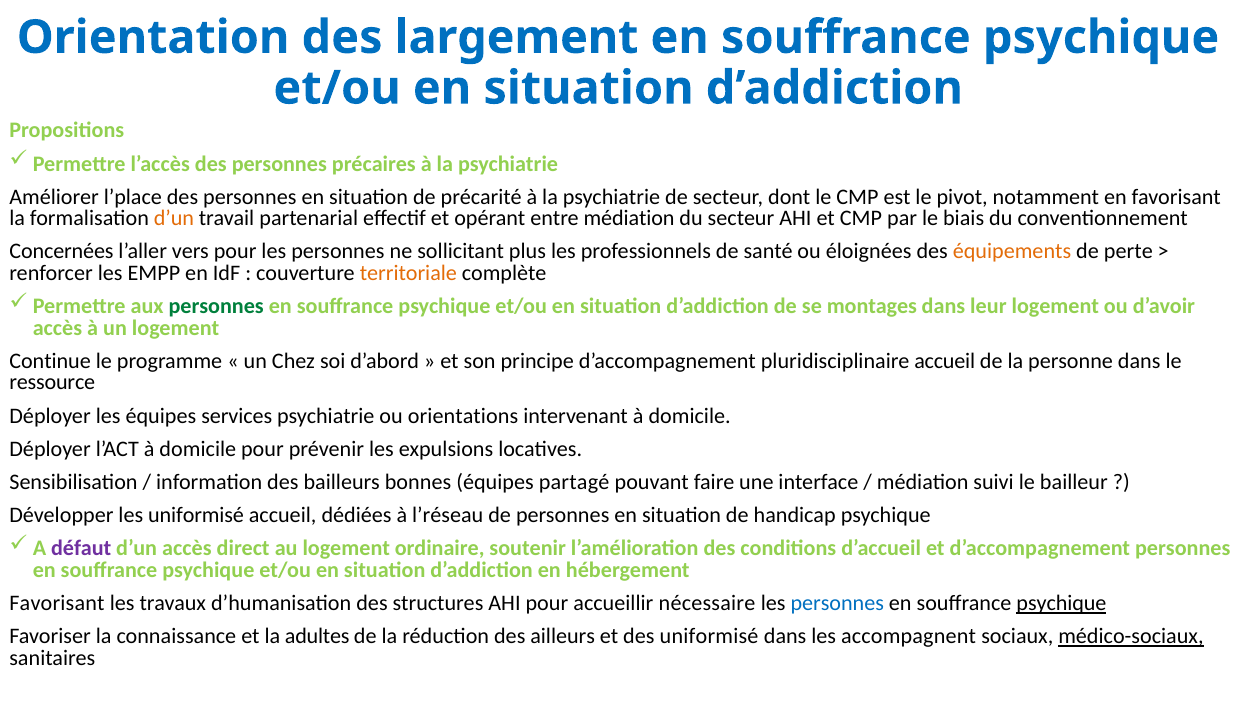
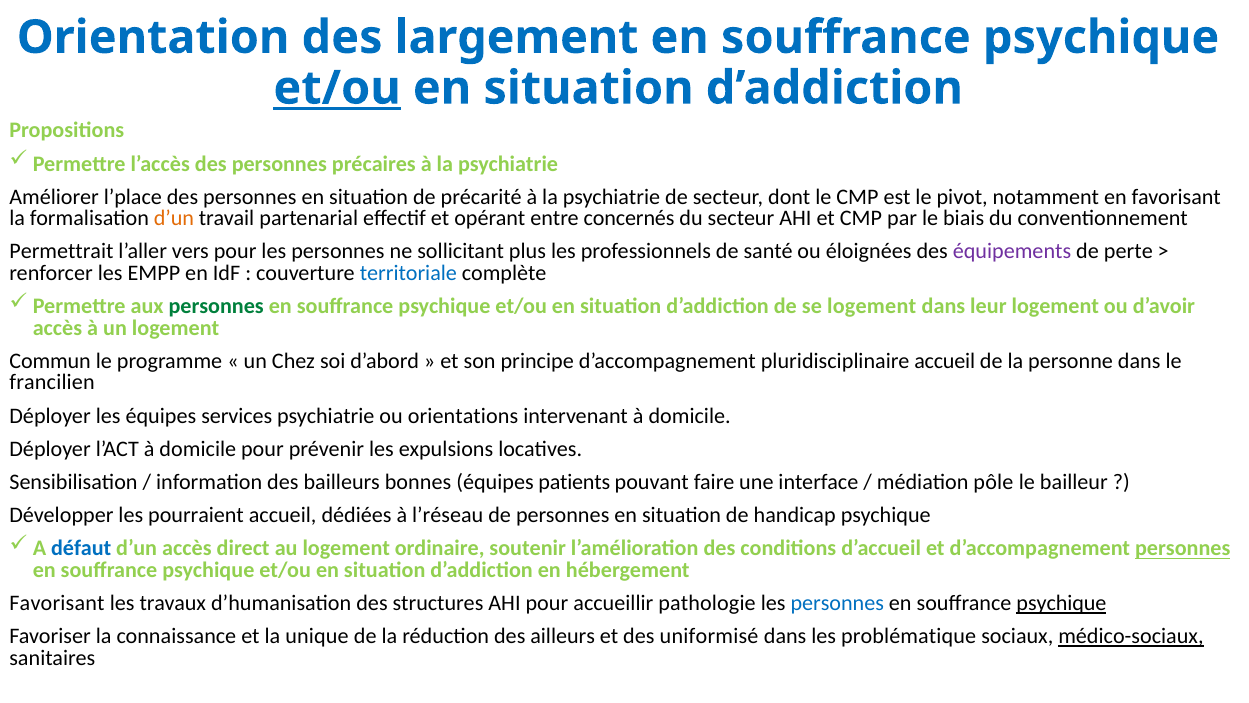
et/ou underline: none -> present (337, 88)
entre médiation: médiation -> concernés (629, 218)
Concernées: Concernées -> Permettrait (61, 251)
équipements colour: orange -> purple (1012, 251)
territoriale colour: orange -> blue (408, 273)
se montages: montages -> logement (872, 306)
Continue: Continue -> Commun (50, 361)
ressource: ressource -> francilien (52, 382)
partagé: partagé -> patients (574, 482)
suivi: suivi -> pôle (993, 482)
les uniformisé: uniformisé -> pourraient (196, 515)
défaut colour: purple -> blue (81, 548)
personnes underline: none -> present (1183, 548)
nécessaire: nécessaire -> pathologie (707, 603)
adultes: adultes -> unique (317, 636)
accompagnent: accompagnent -> problématique (909, 636)
